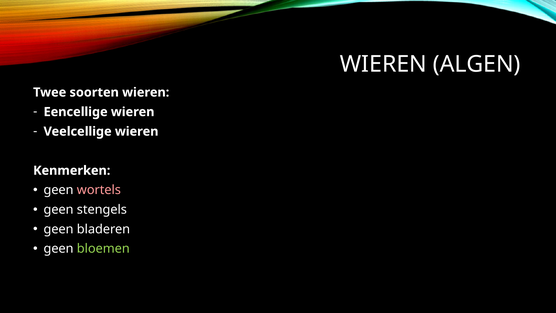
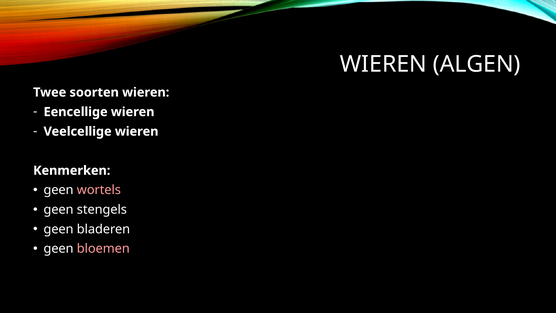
bloemen colour: light green -> pink (103, 249)
